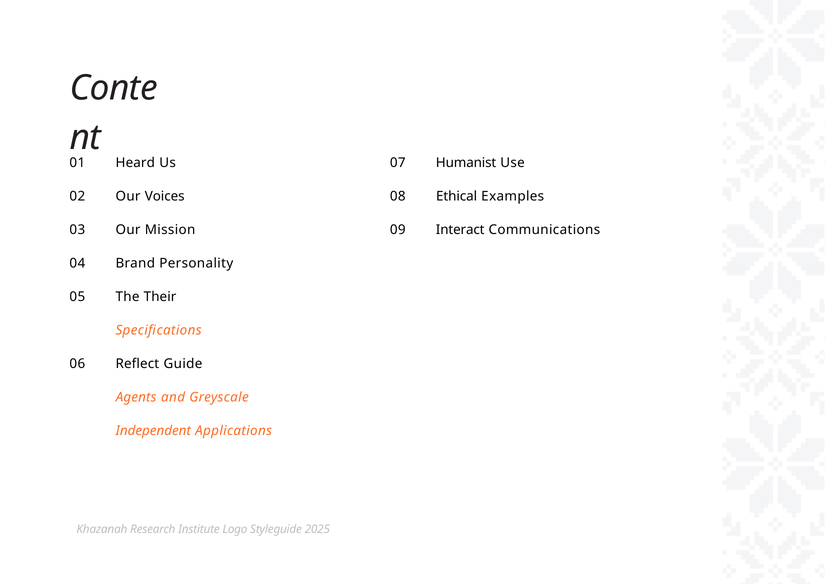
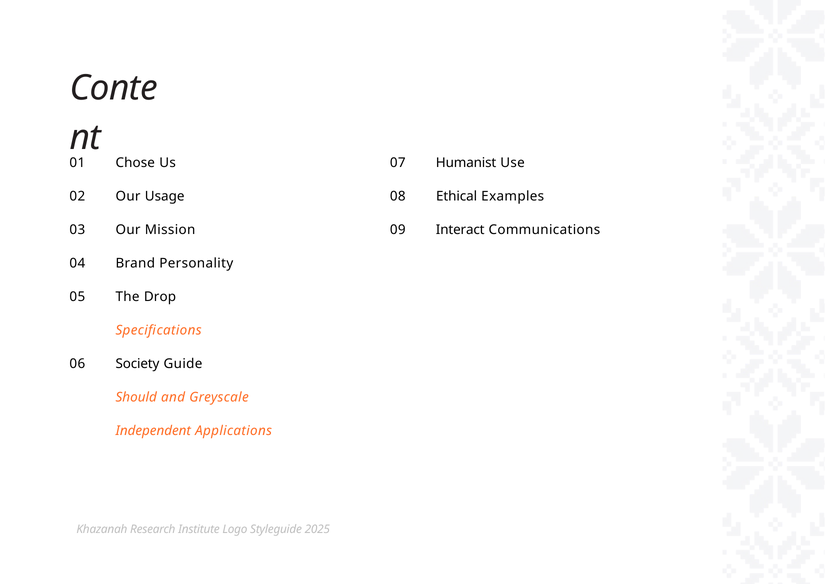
Heard: Heard -> Chose (135, 163)
Voices: Voices -> Usage (165, 196)
Their: Their -> Drop (160, 297)
Reflect: Reflect -> Society (137, 364)
Agents: Agents -> Should (136, 397)
